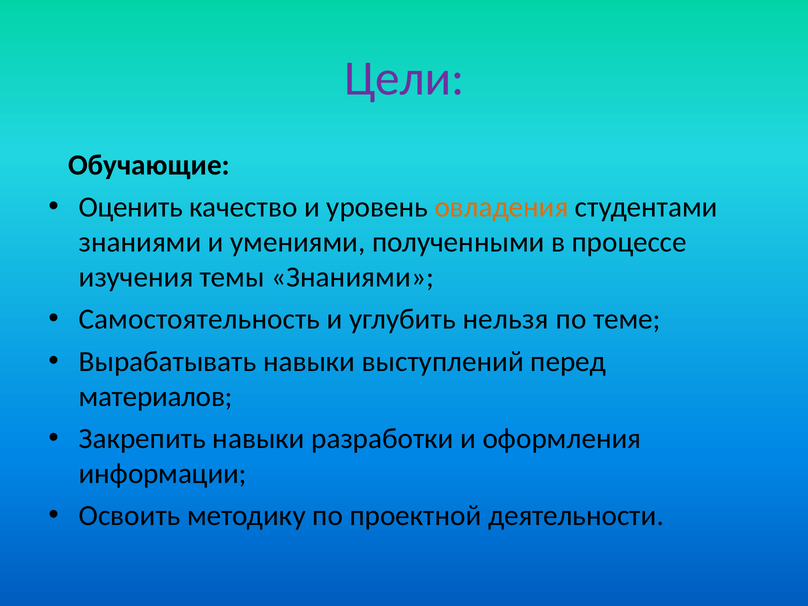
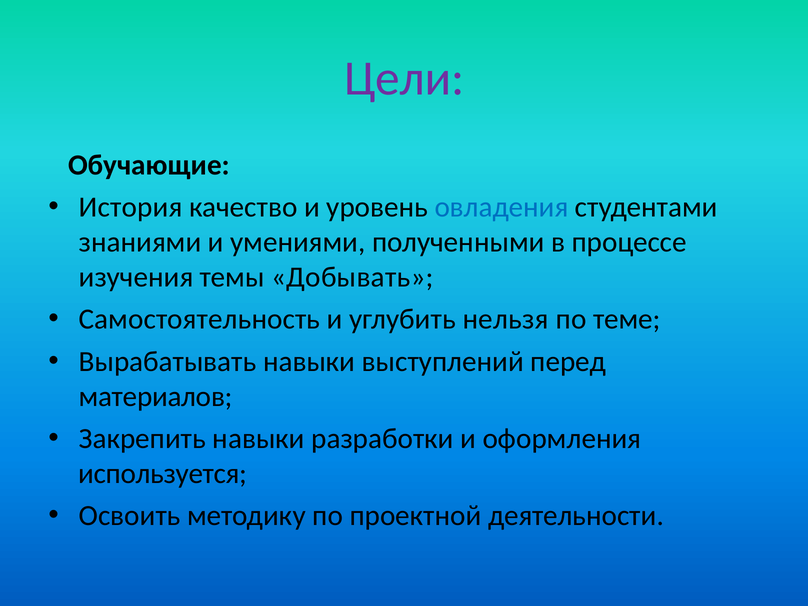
Оценить: Оценить -> История (131, 207)
овладения colour: orange -> blue (502, 207)
темы Знаниями: Знаниями -> Добывать (352, 277)
информации: информации -> используется (163, 474)
